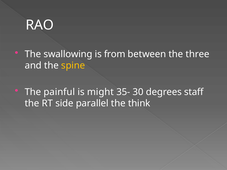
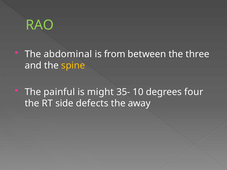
RAO colour: white -> light green (40, 25)
swallowing: swallowing -> abdominal (68, 54)
30: 30 -> 10 (138, 92)
staff: staff -> four (194, 92)
parallel: parallel -> defects (92, 103)
think: think -> away (139, 103)
